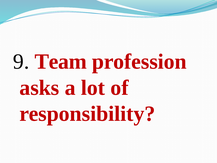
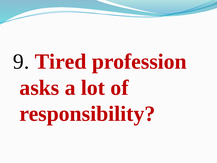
Team: Team -> Tired (61, 62)
